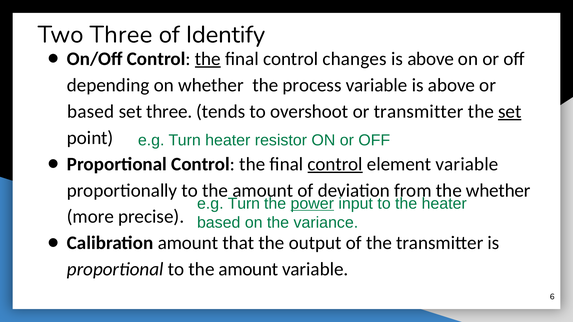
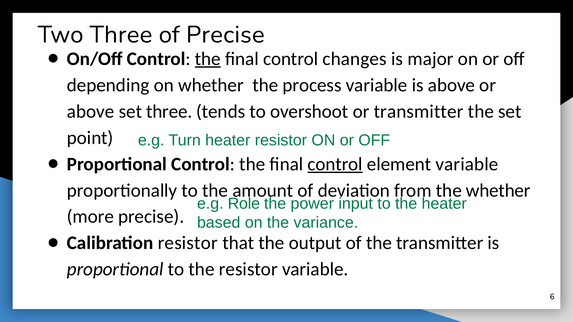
of Identify: Identify -> Precise (225, 35)
above: above -> major (430, 59)
based: based -> above (91, 112)
set underline: present -> none (510, 112)
Turn: Turn -> Role (244, 204)
power underline: present -> none (312, 204)
Calibration amount: amount -> resistor (188, 243)
proportional to the amount: amount -> resistor (248, 270)
